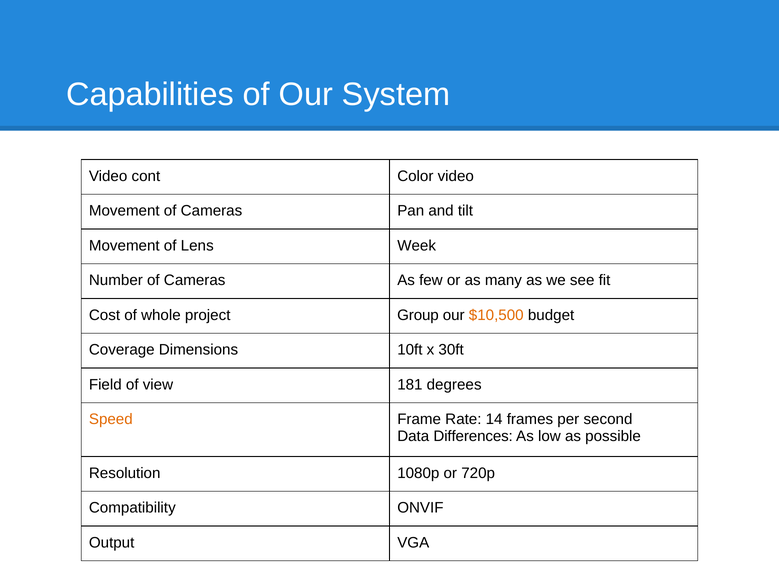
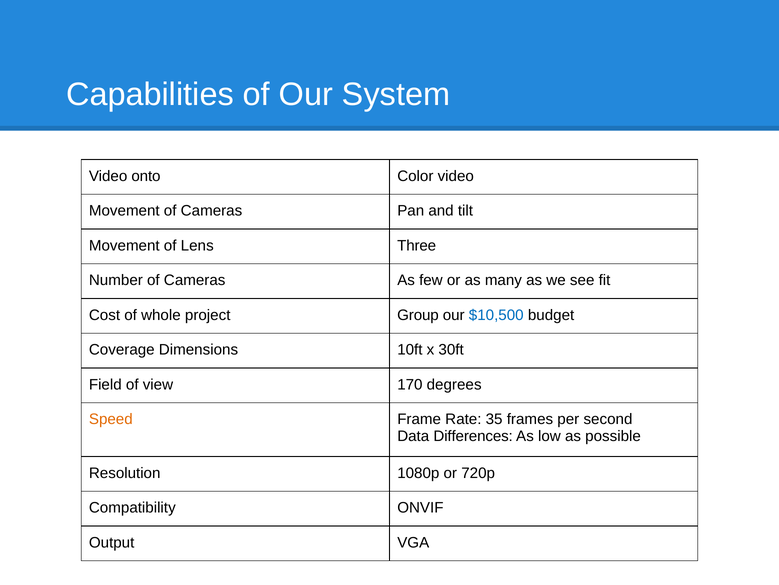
cont: cont -> onto (146, 176)
Week: Week -> Three (417, 245)
$10,500 colour: orange -> blue (496, 315)
181: 181 -> 170 (410, 384)
14: 14 -> 35 (494, 419)
